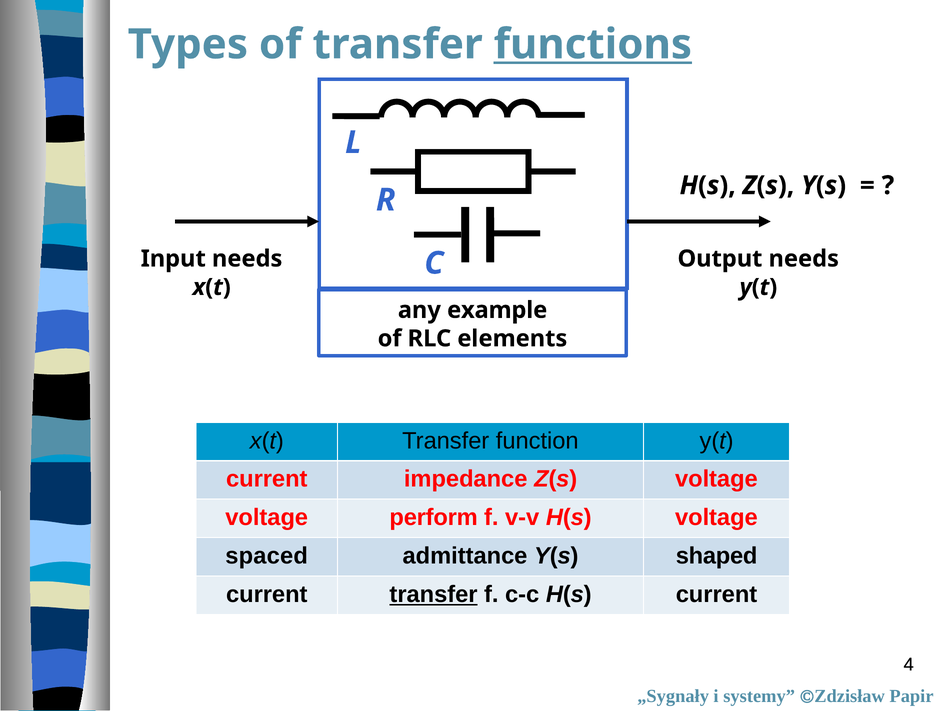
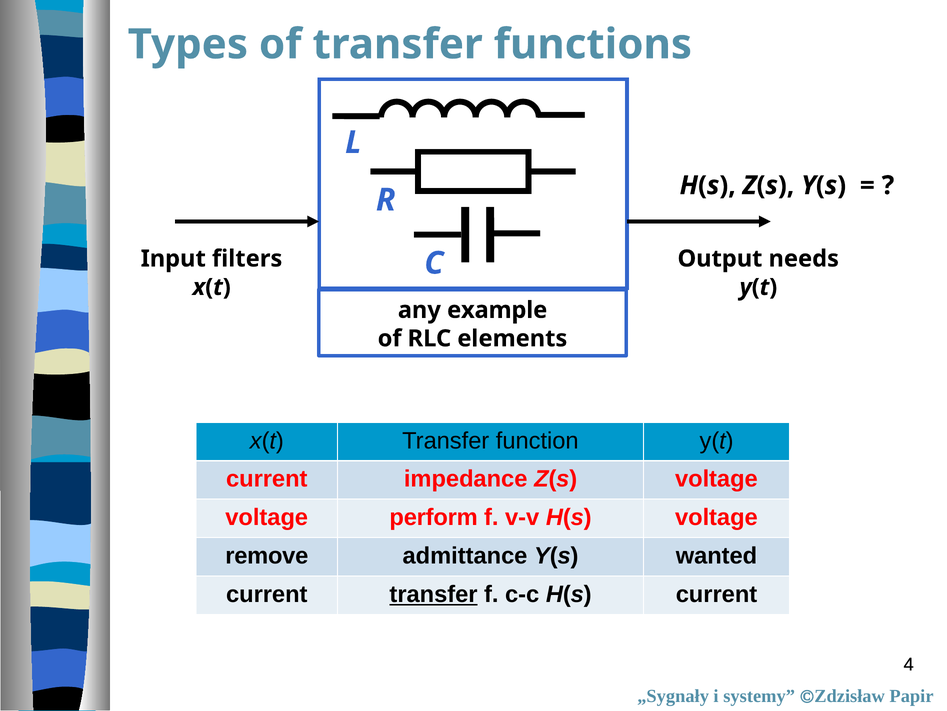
functions underline: present -> none (593, 44)
Input needs: needs -> filters (247, 258)
spaced: spaced -> remove (267, 555)
shaped: shaped -> wanted (716, 555)
